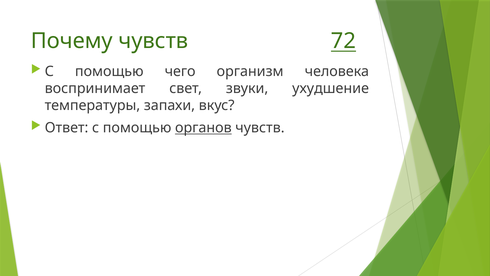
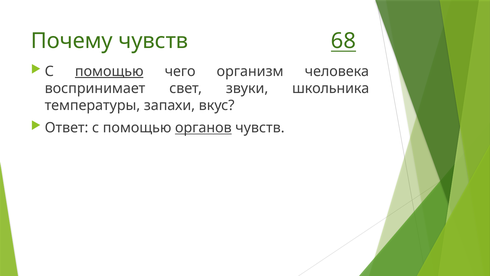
72: 72 -> 68 (343, 41)
помощью underline: none -> present (109, 71)
ухудшение: ухудшение -> школьника (331, 88)
